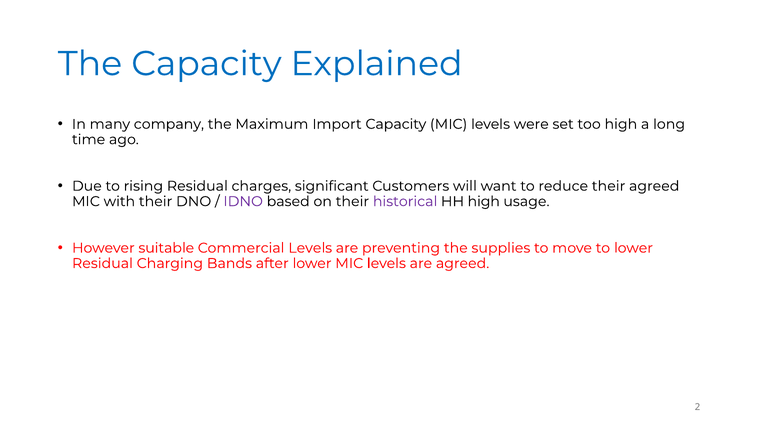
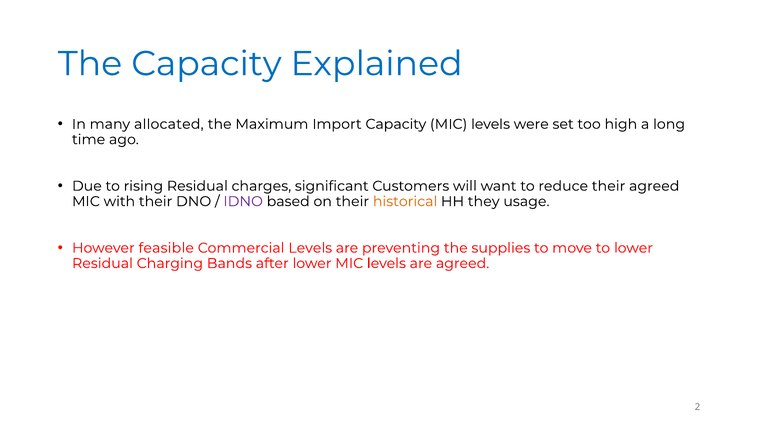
company: company -> allocated (169, 124)
historical colour: purple -> orange (405, 201)
HH high: high -> they (484, 201)
suitable: suitable -> feasible (166, 248)
